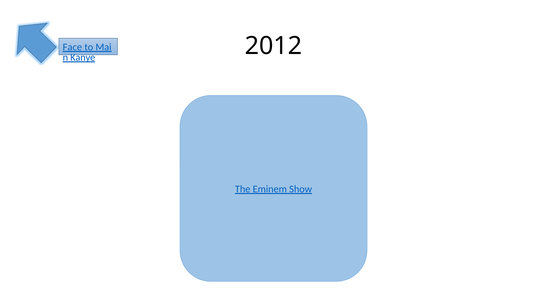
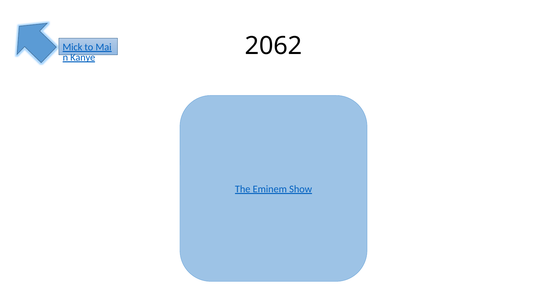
2012: 2012 -> 2062 (273, 46)
Face: Face -> Mick (72, 47)
